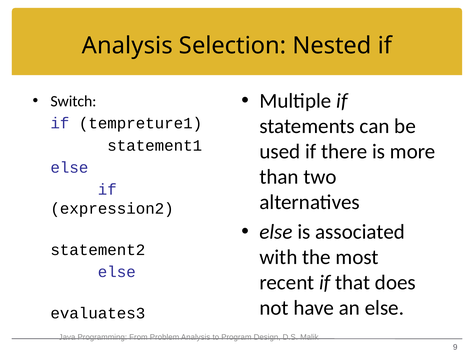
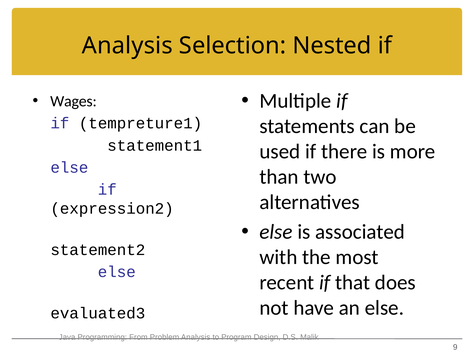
Switch: Switch -> Wages (73, 101)
evaluates3: evaluates3 -> evaluated3 (98, 313)
